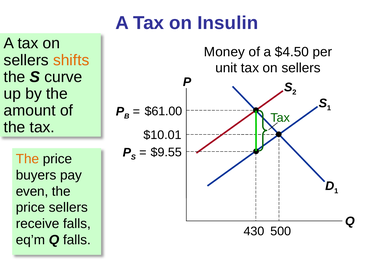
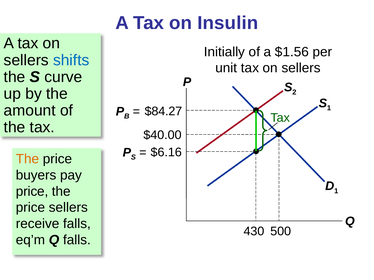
Money: Money -> Initially (224, 52)
$4.50: $4.50 -> $1.56 (292, 52)
shifts colour: orange -> blue (71, 60)
$61.00: $61.00 -> $84.27 (163, 112)
$10.01: $10.01 -> $40.00 (162, 135)
$9.55: $9.55 -> $6.16 (166, 152)
even: even -> price (32, 192)
